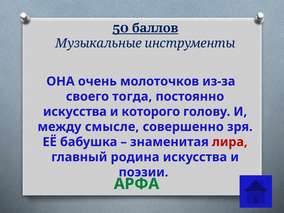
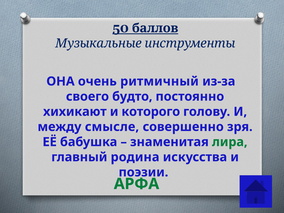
молоточков: молоточков -> ритмичный (159, 81)
тогда: тогда -> будто (132, 96)
искусства: искусства -> хихикают (75, 112)
лира colour: red -> green (230, 142)
